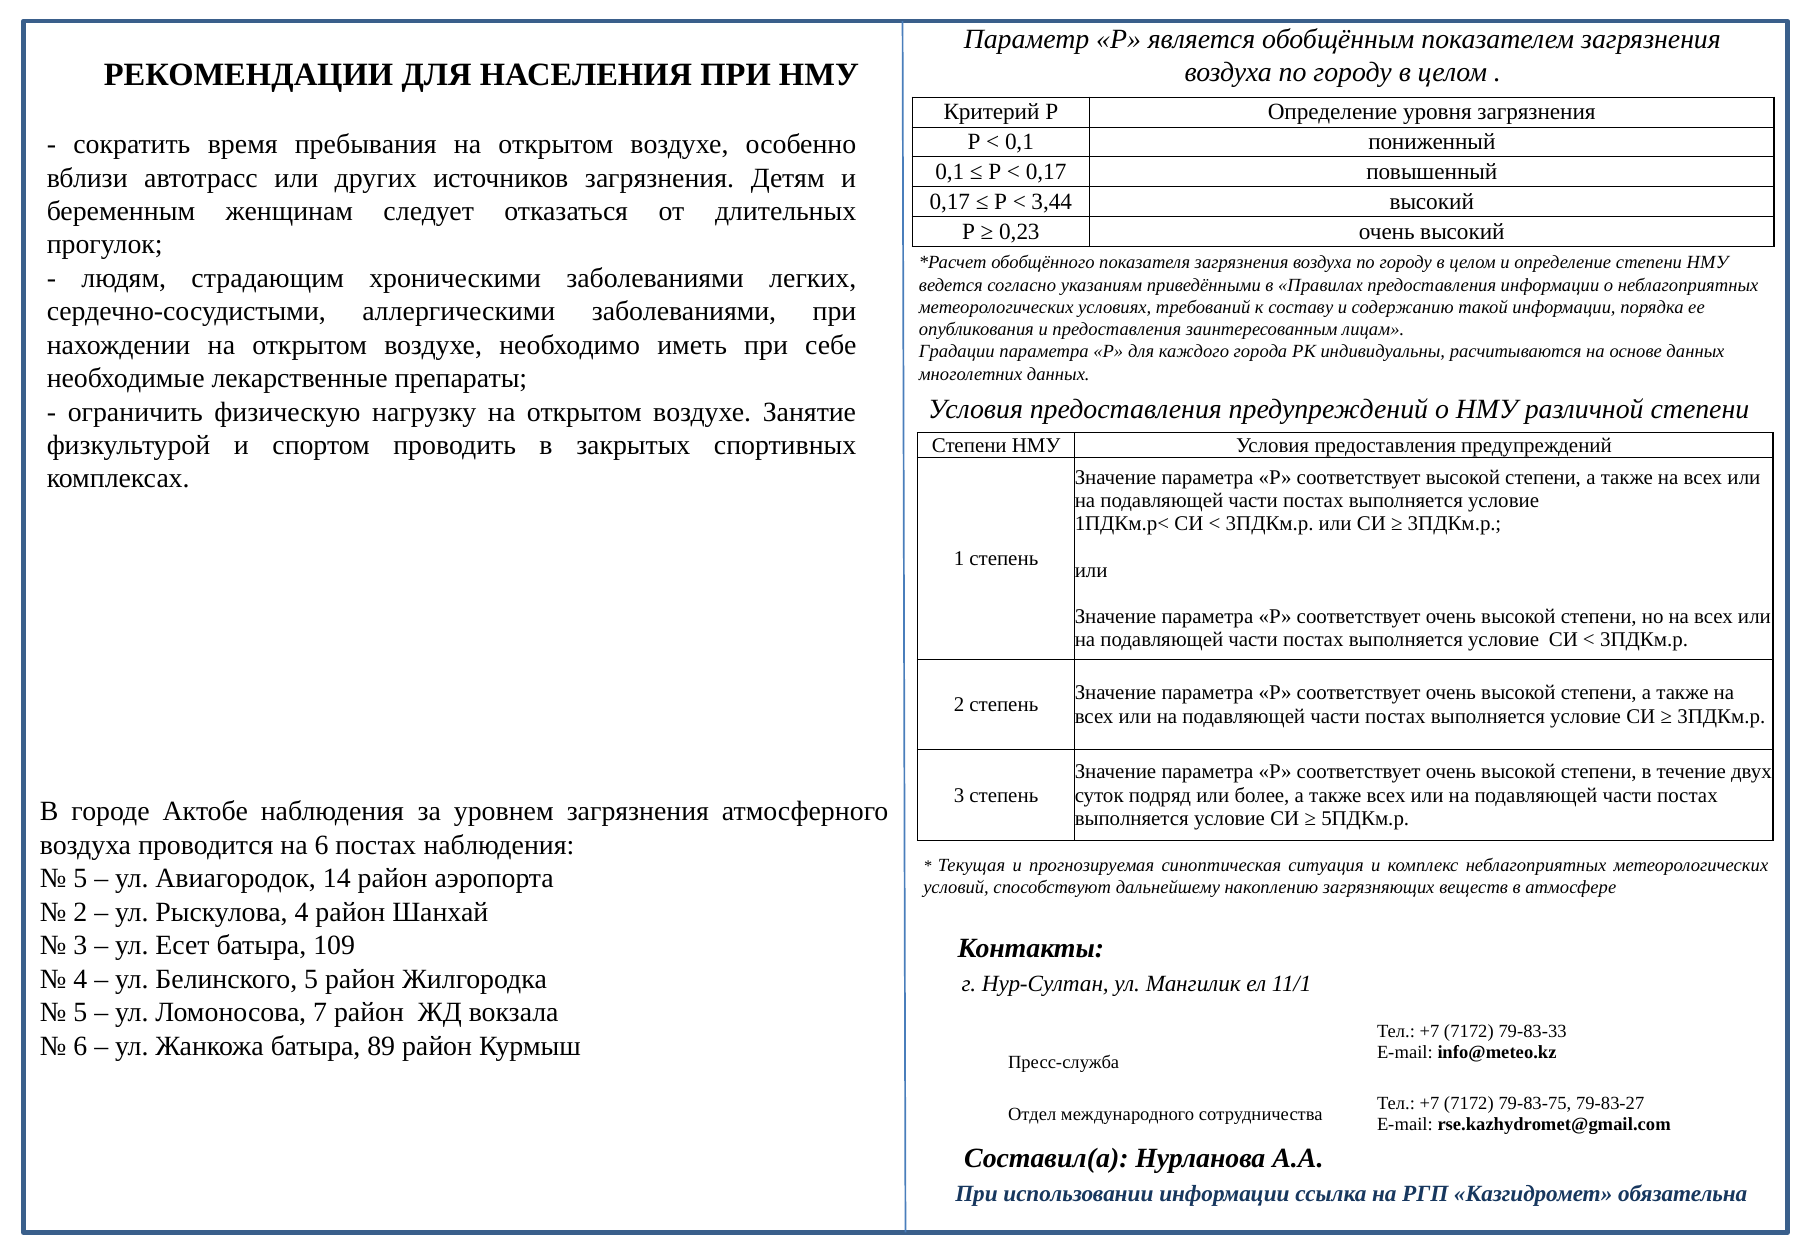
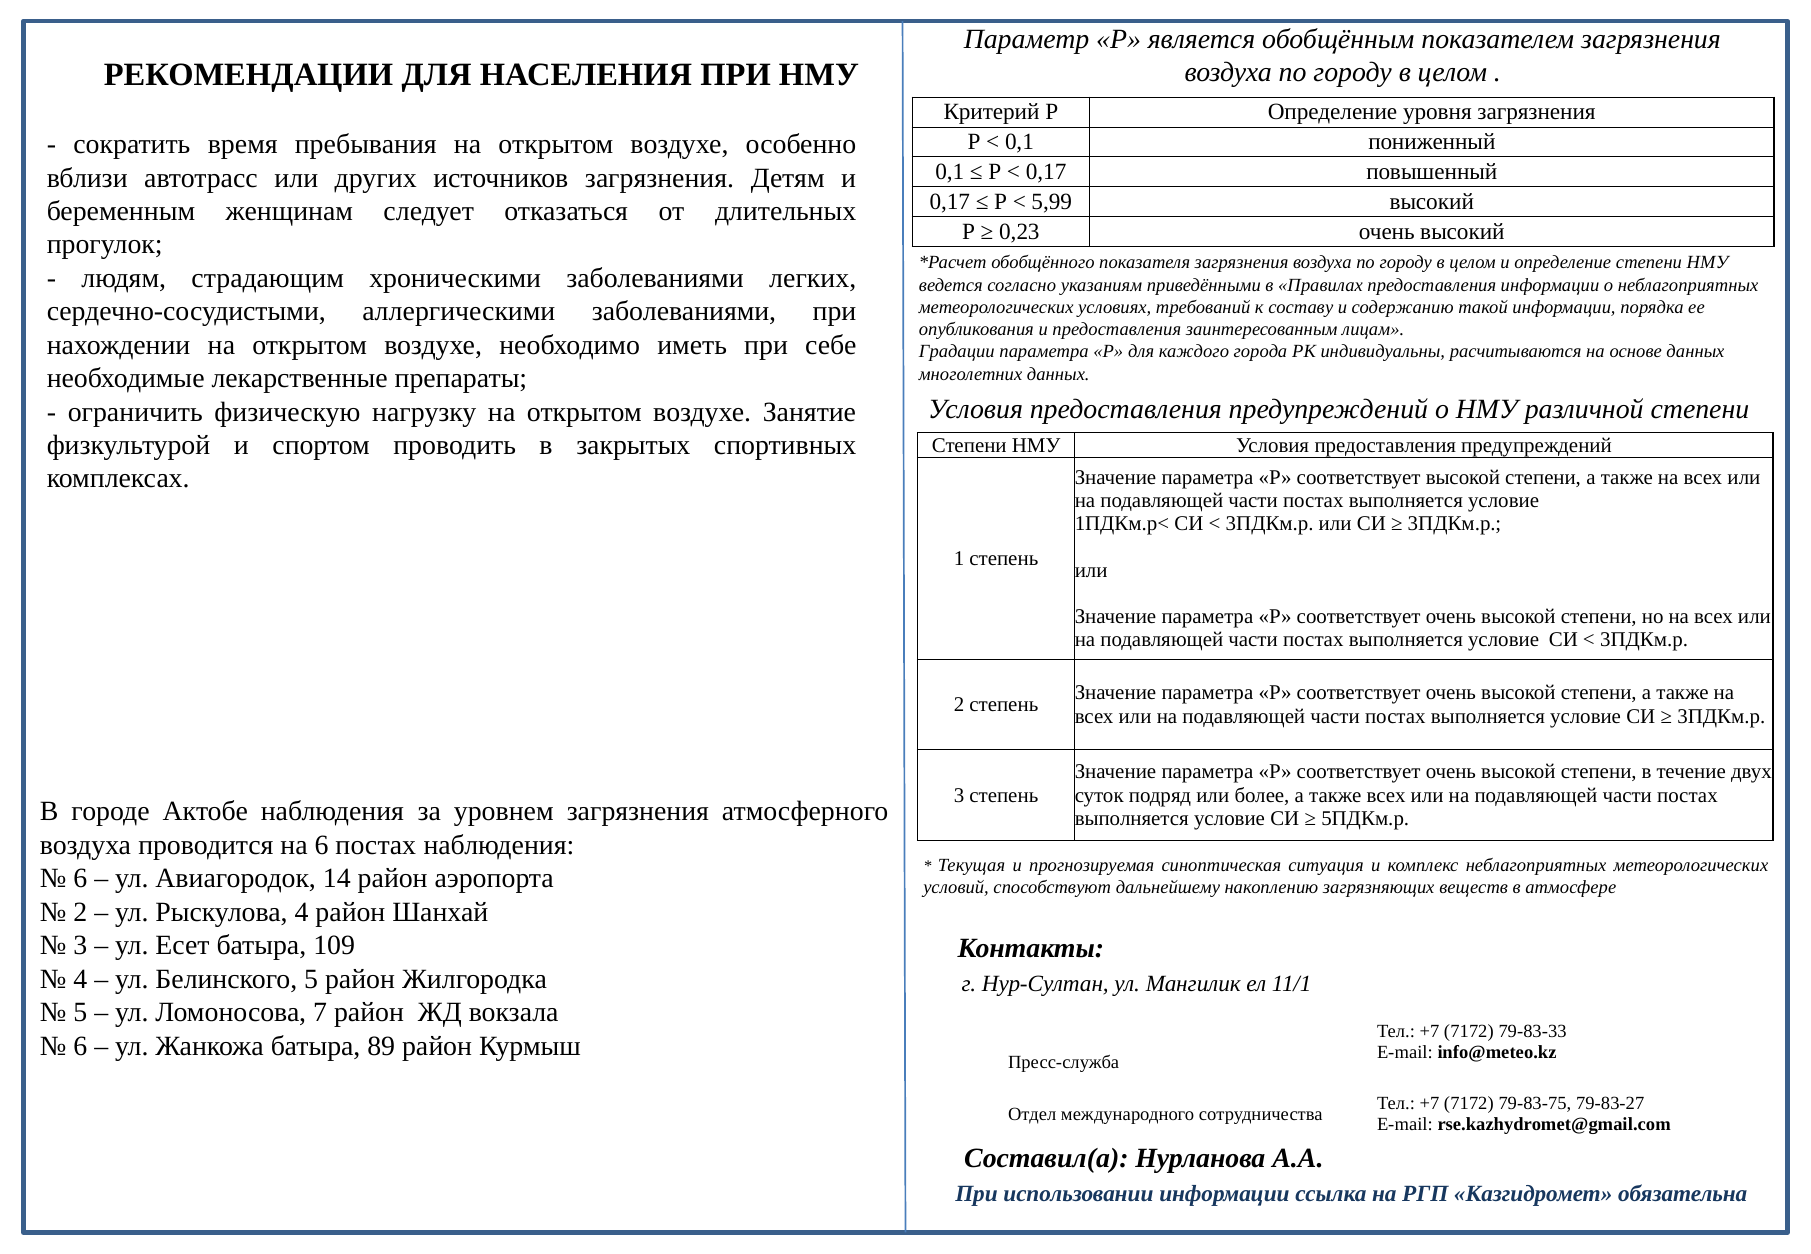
3,44: 3,44 -> 5,99 (1052, 201)
5: 5 -> 6 (80, 879)
